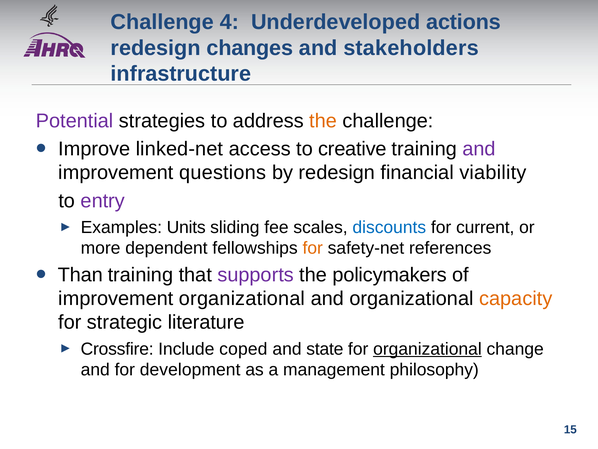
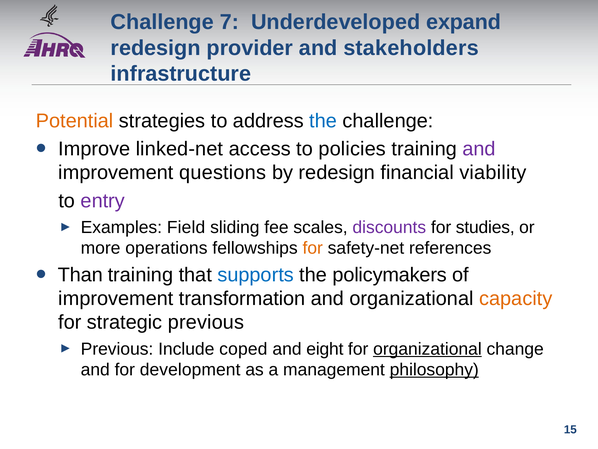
4: 4 -> 7 (229, 22)
actions: actions -> expand (464, 22)
changes: changes -> provider (250, 48)
Potential colour: purple -> orange (75, 121)
the colour: orange -> blue (323, 121)
creative: creative -> policies (352, 149)
Units: Units -> Field (186, 227)
discounts colour: blue -> purple (389, 227)
current: current -> studies (485, 227)
dependent: dependent -> operations (166, 248)
supports colour: purple -> blue (256, 275)
improvement organizational: organizational -> transformation (242, 298)
strategic literature: literature -> previous (206, 322)
Crossfire: Crossfire -> Previous (117, 349)
state: state -> eight (325, 349)
philosophy underline: none -> present (434, 369)
